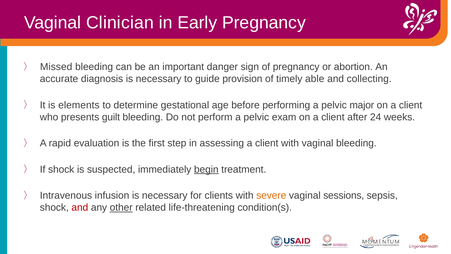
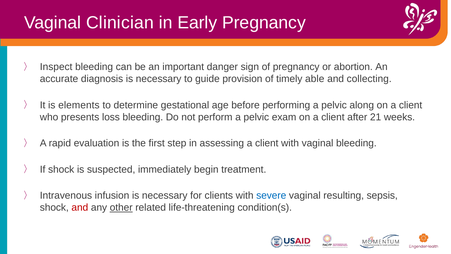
Missed: Missed -> Inspect (56, 67)
major: major -> along (362, 105)
guilt: guilt -> loss (111, 117)
24: 24 -> 21 (376, 117)
begin underline: present -> none (206, 169)
severe colour: orange -> blue (271, 195)
sessions: sessions -> resulting (344, 195)
